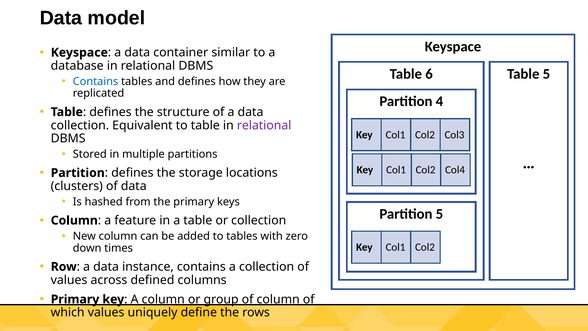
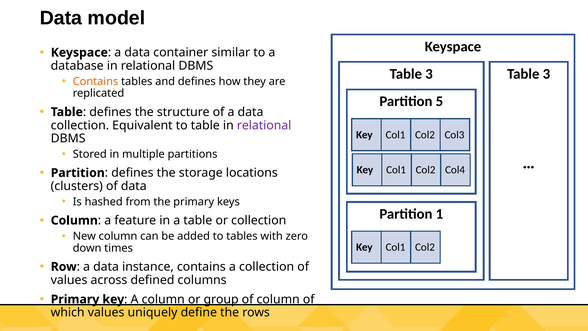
6: 6 -> 3 (429, 74)
5: 5 -> 3 (546, 74)
Contains colour: blue -> orange (96, 81)
4: 4 -> 5 (439, 101)
Partition 5: 5 -> 1 (439, 214)
